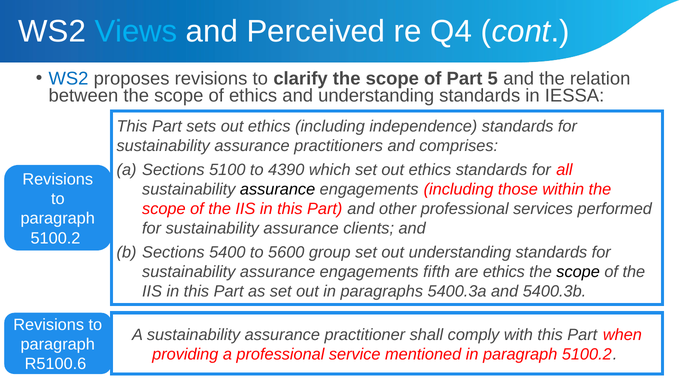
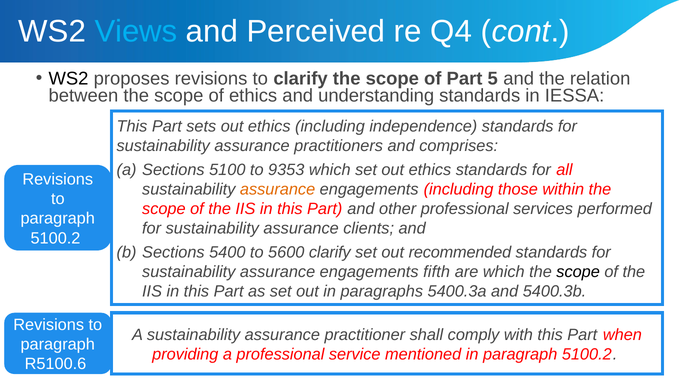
WS2 colour: blue -> black (69, 79)
4390: 4390 -> 9353 (286, 170)
assurance colour: black -> orange (278, 189)
5600 group: group -> clarify (330, 252)
out understanding: understanding -> recommended (460, 252)
are ethics: ethics -> which (504, 272)
